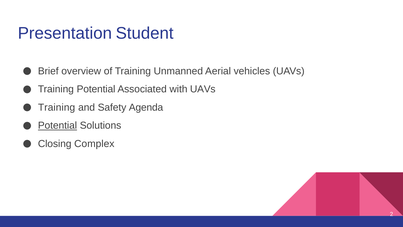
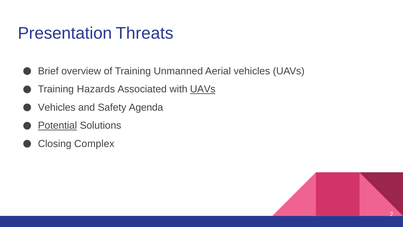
Student: Student -> Threats (145, 33)
Training Potential: Potential -> Hazards (96, 89)
UAVs underline: none -> present (203, 89)
Training: Training -> Vehicles (57, 107)
